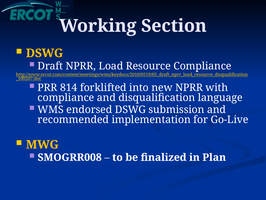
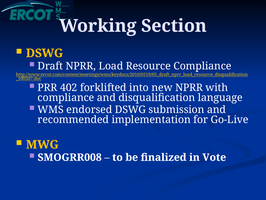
814: 814 -> 402 (69, 87)
Plan: Plan -> Vote (214, 157)
